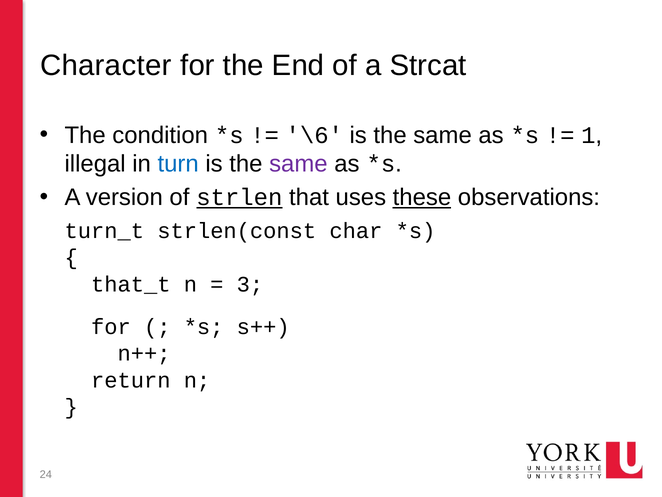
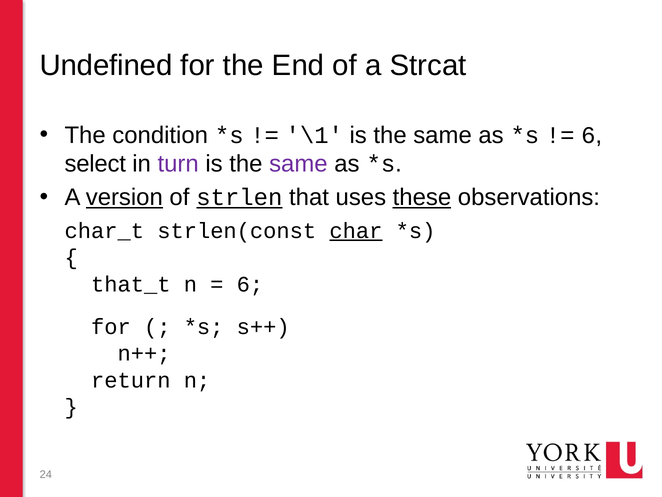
Character: Character -> Undefined (106, 65)
\6: \6 -> \1 (314, 135)
1: 1 -> 6 (588, 135)
illegal: illegal -> select (95, 164)
turn colour: blue -> purple (178, 164)
version underline: none -> present (124, 197)
turn_t: turn_t -> char_t (104, 231)
char underline: none -> present (356, 231)
3: 3 -> 6 (250, 284)
